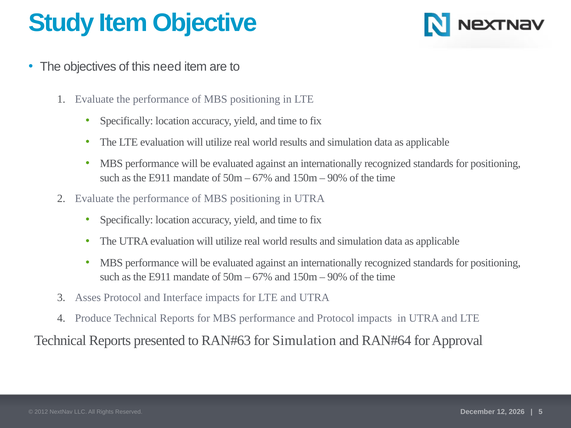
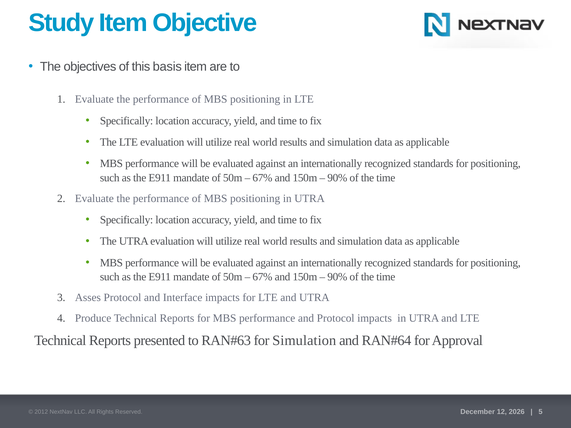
need: need -> basis (167, 67)
